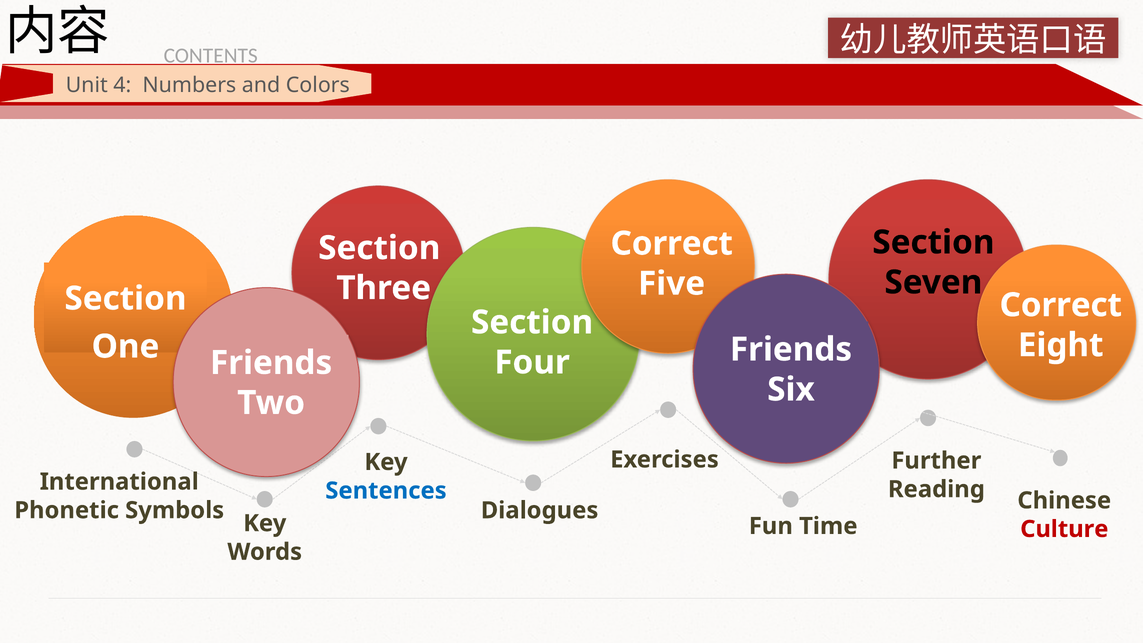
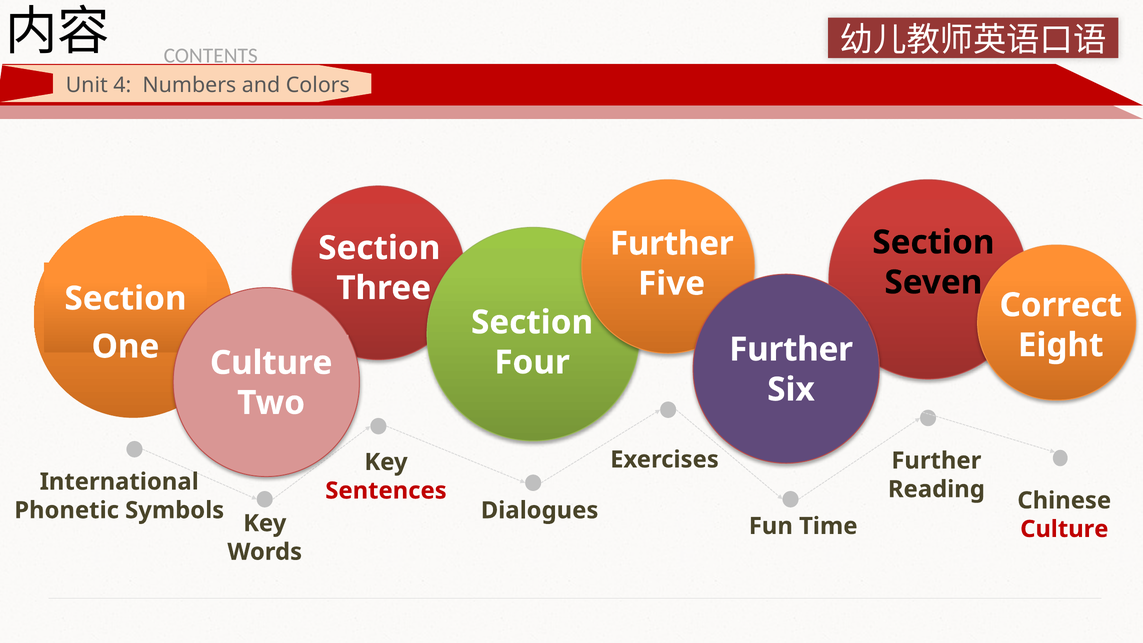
Correct: Correct -> Further (672, 244)
Friends: Friends -> Further (791, 349)
Friends: Friends -> Culture (271, 363)
Sentences colour: blue -> red (386, 491)
